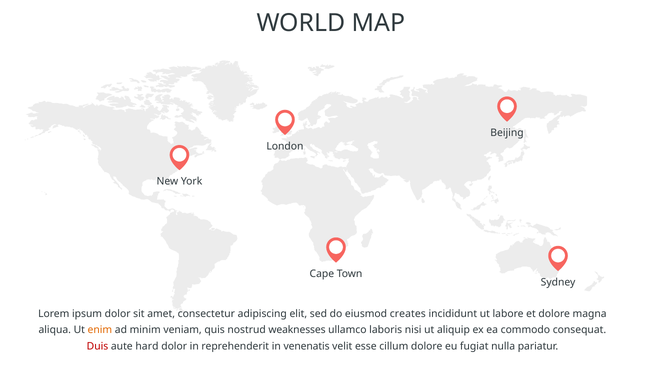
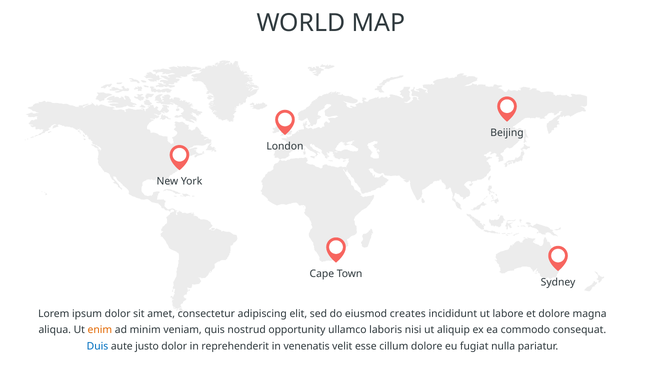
weaknesses: weaknesses -> opportunity (297, 329)
Duis colour: red -> blue (98, 346)
hard: hard -> justo (147, 346)
